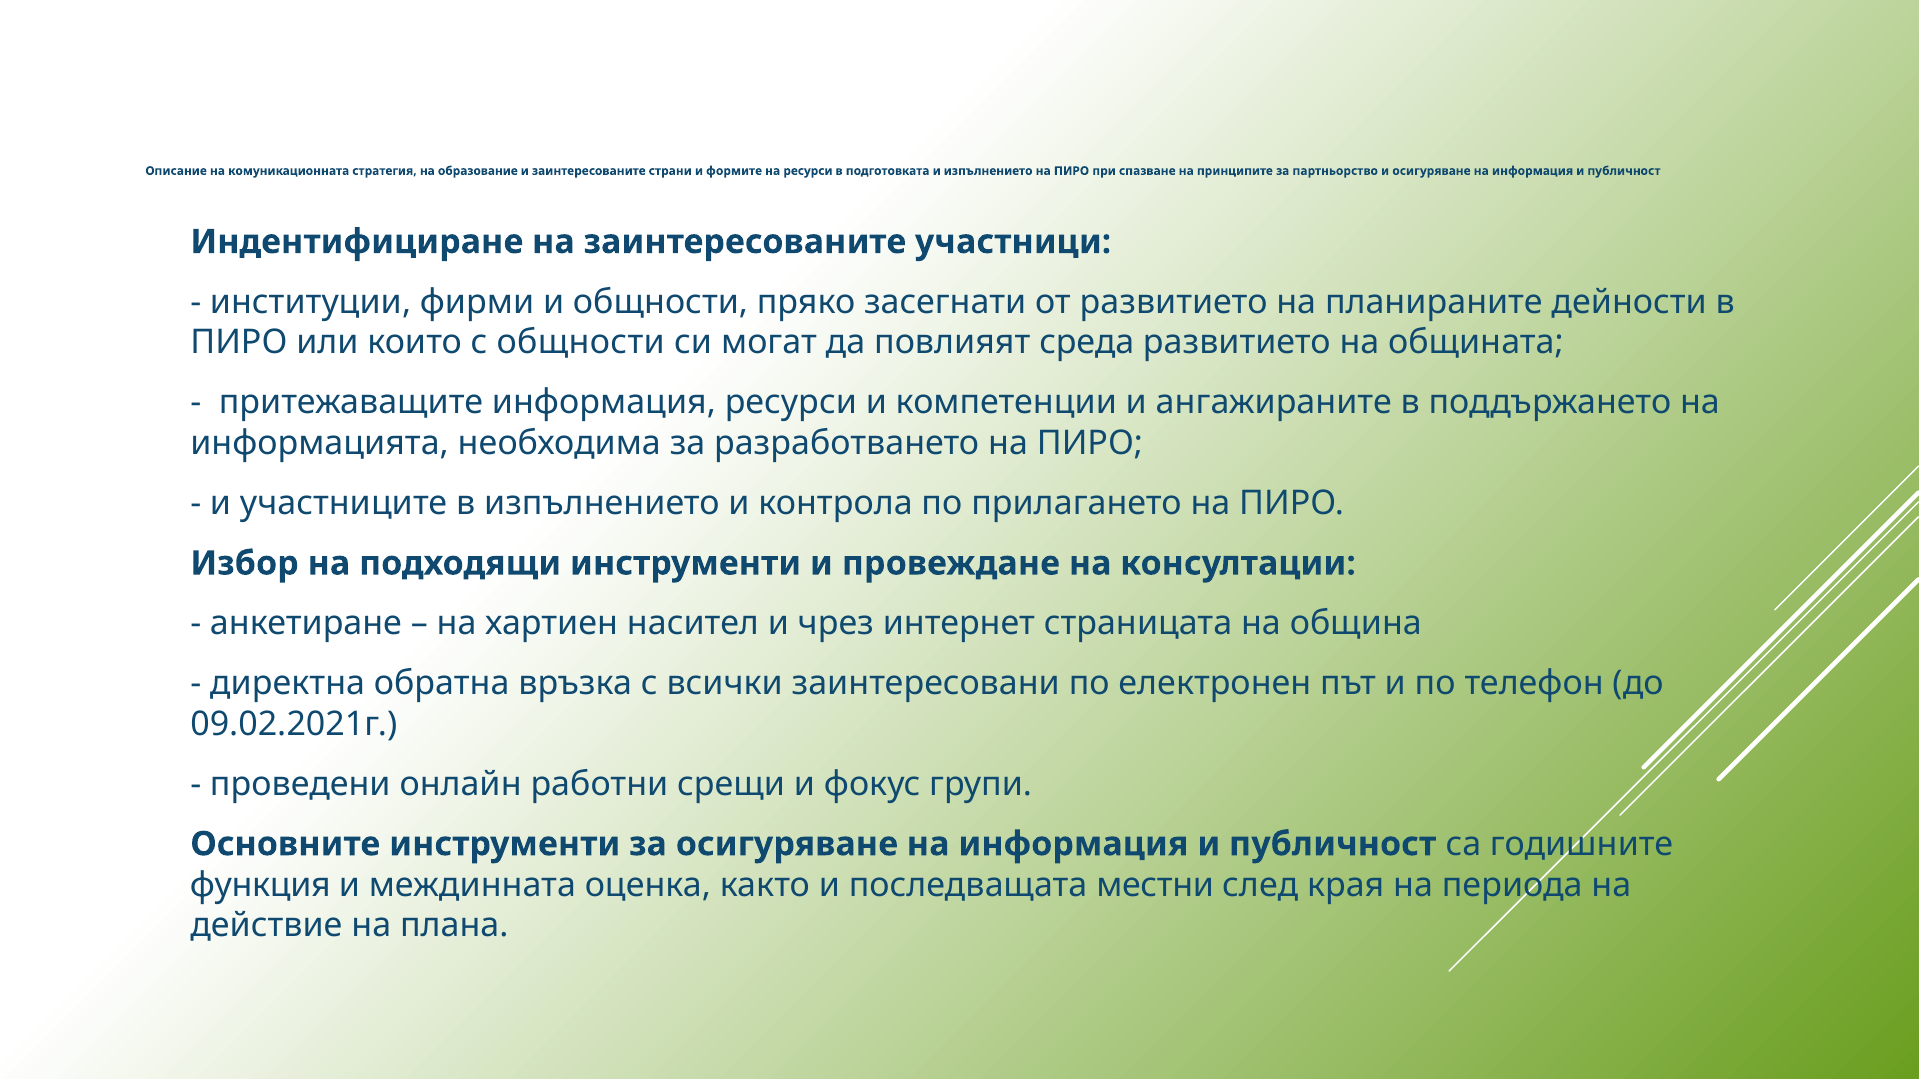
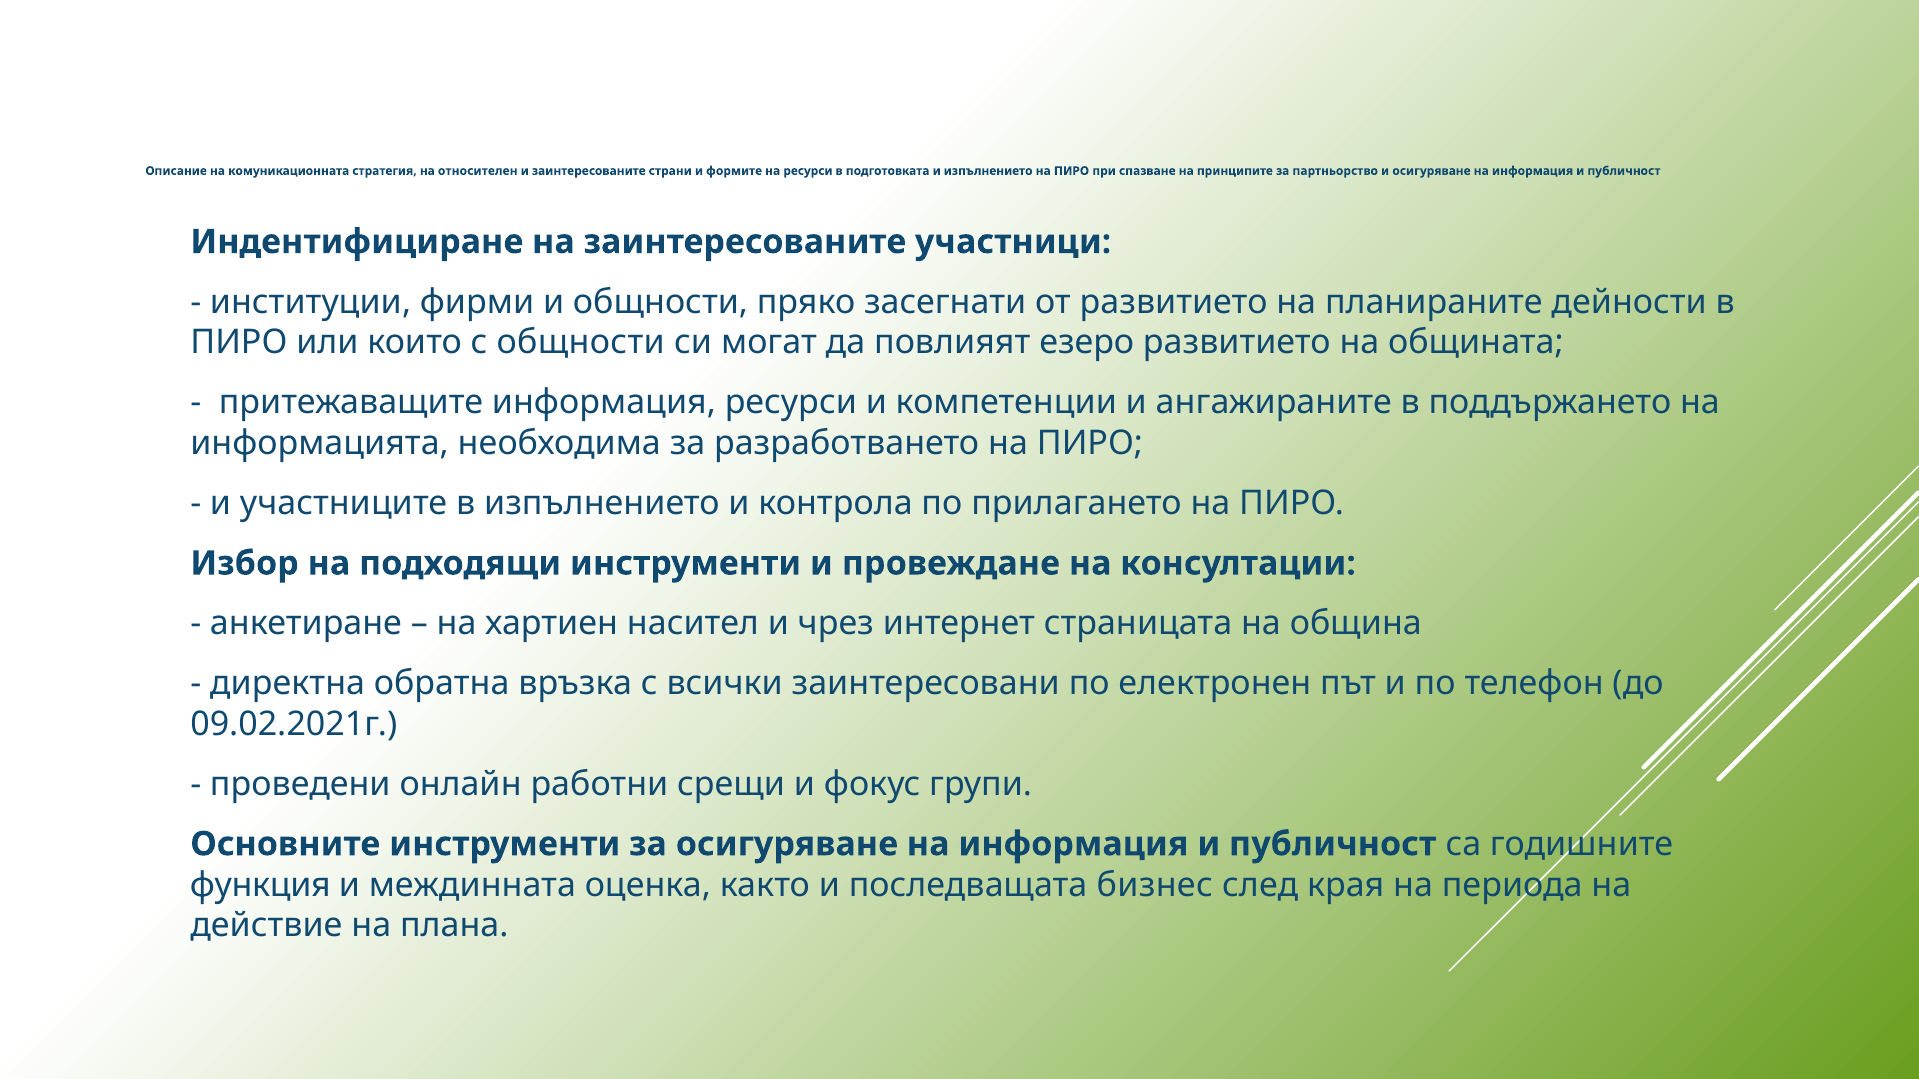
образование: образование -> относителен (478, 171)
среда: среда -> езеро (1087, 343)
местни: местни -> бизнес (1155, 885)
